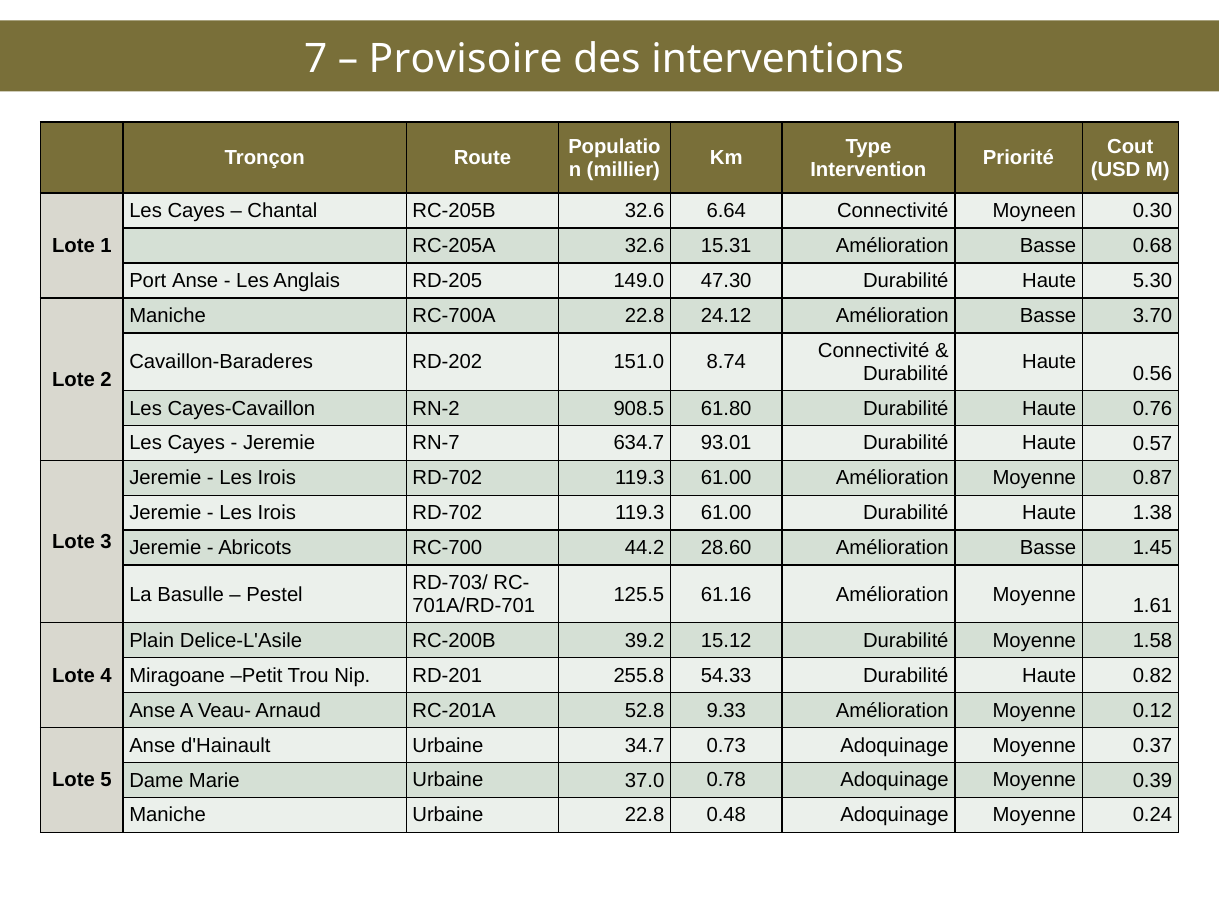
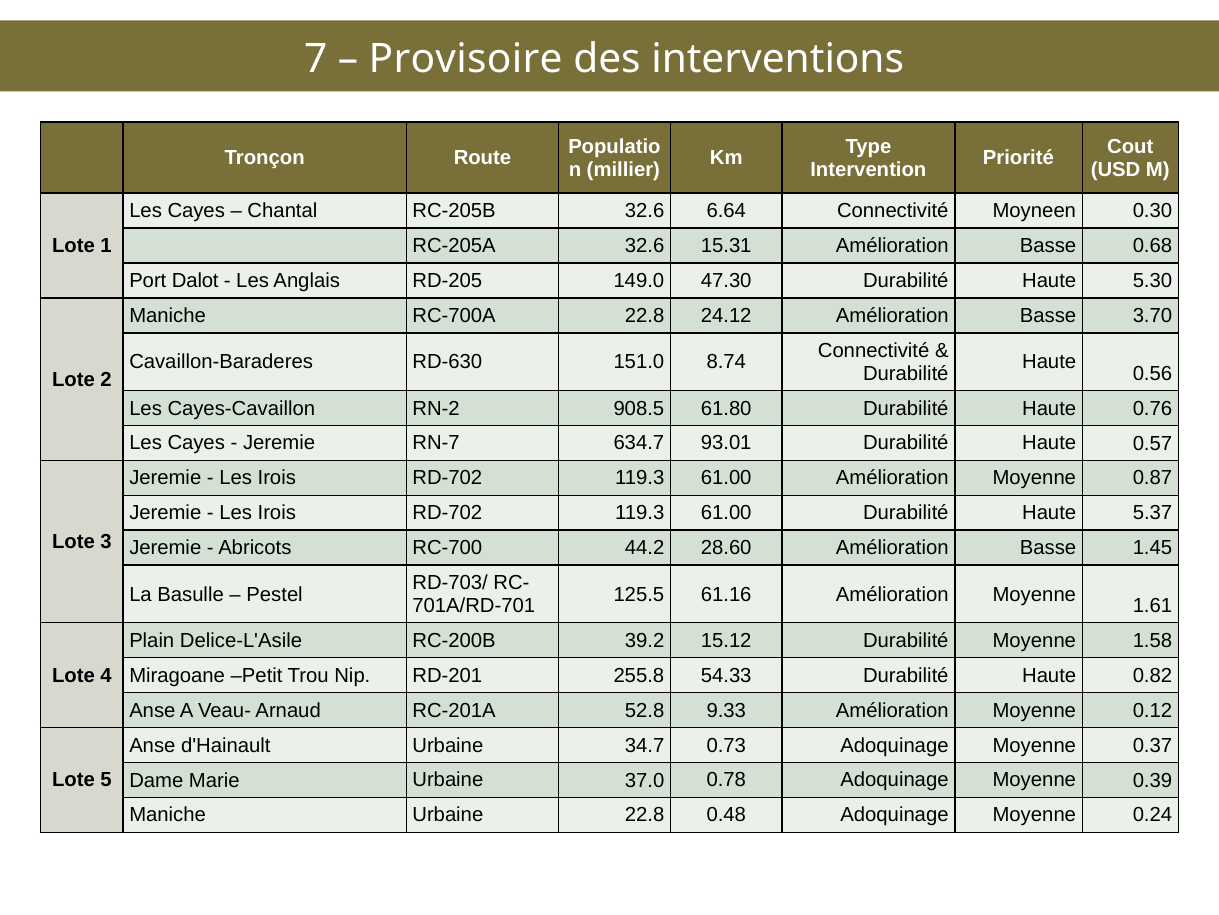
Port Anse: Anse -> Dalot (195, 281)
RD-202: RD-202 -> RD-630 (447, 362)
1.38: 1.38 -> 5.37 (1153, 513)
